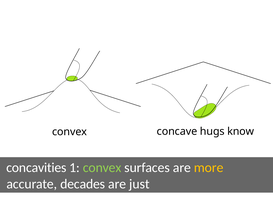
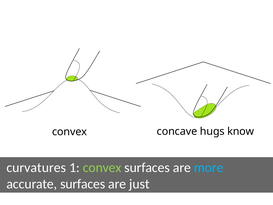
concavities: concavities -> curvatures (36, 167)
more colour: yellow -> light blue (209, 167)
accurate decades: decades -> surfaces (83, 184)
